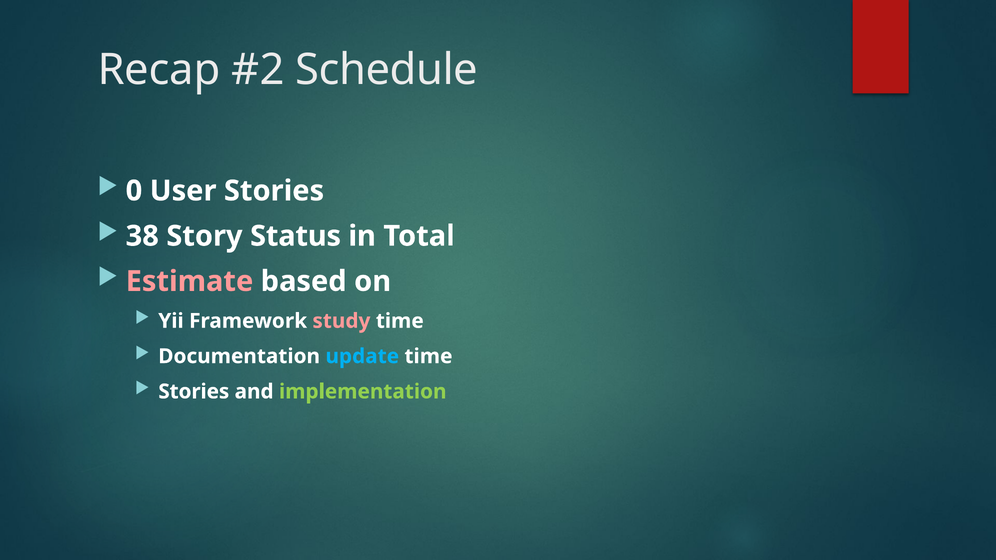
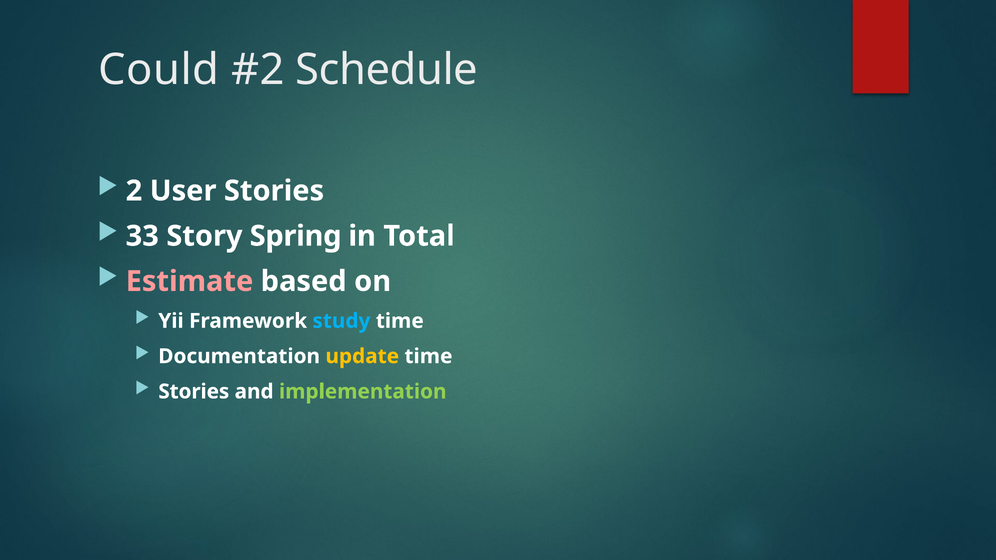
Recap: Recap -> Could (159, 70)
0: 0 -> 2 (134, 191)
38: 38 -> 33 (142, 236)
Status: Status -> Spring (296, 236)
study colour: pink -> light blue (341, 321)
update colour: light blue -> yellow (362, 356)
